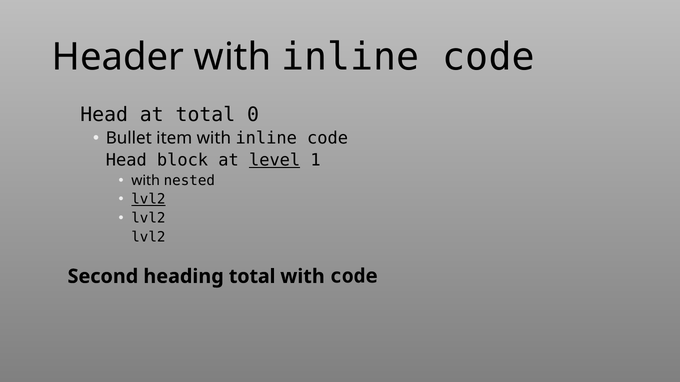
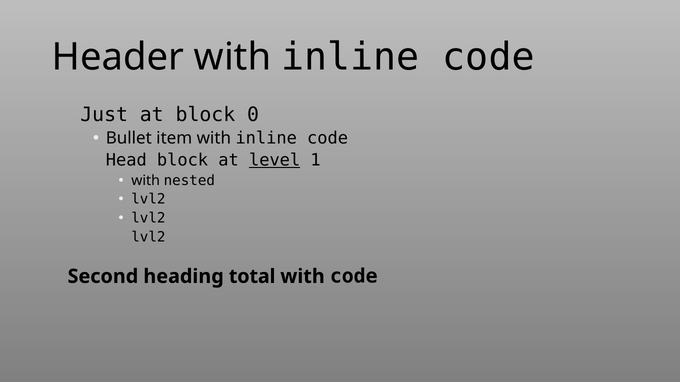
Head: Head -> Just (104, 115)
at total: total -> block (205, 115)
lvl2 underline: present -> none (148, 200)
